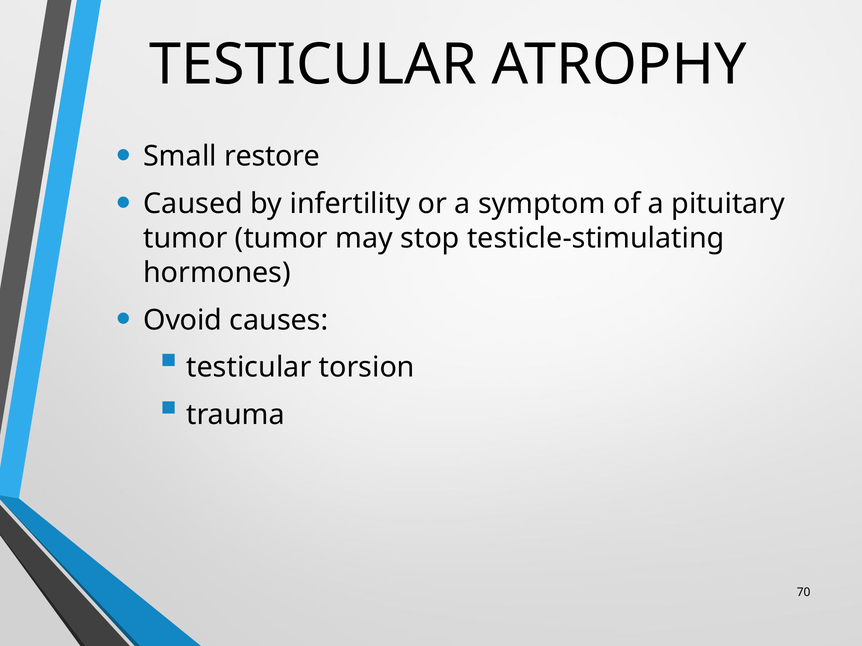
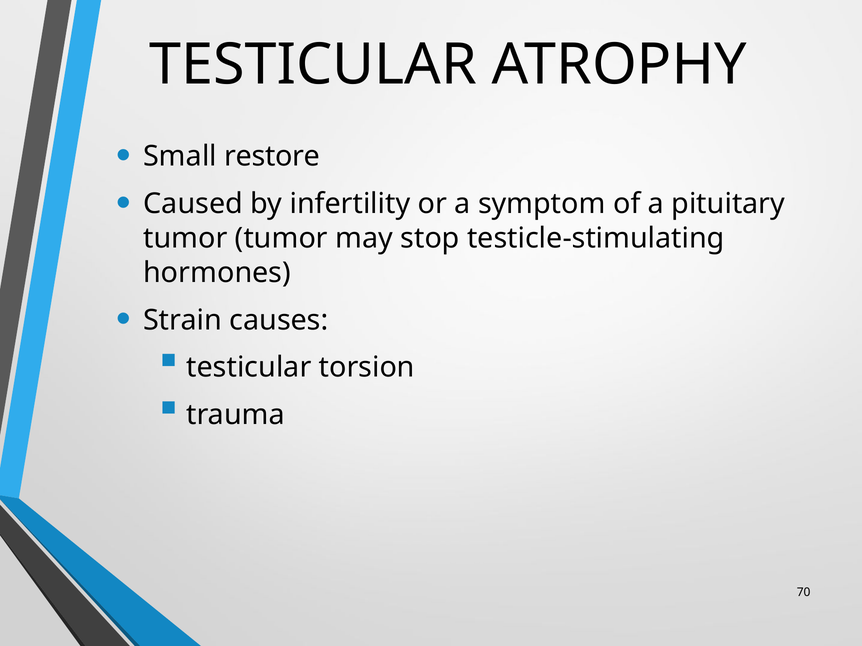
Ovoid: Ovoid -> Strain (183, 320)
